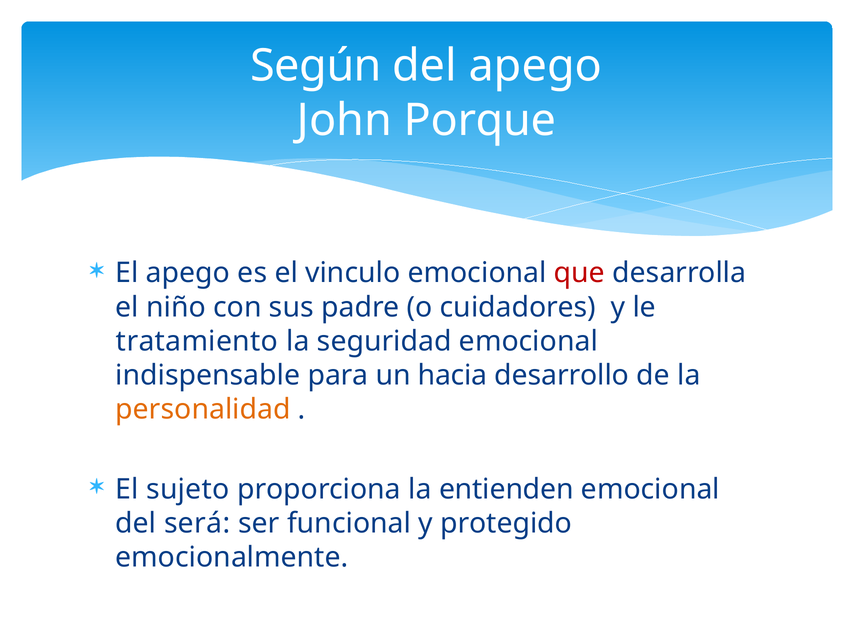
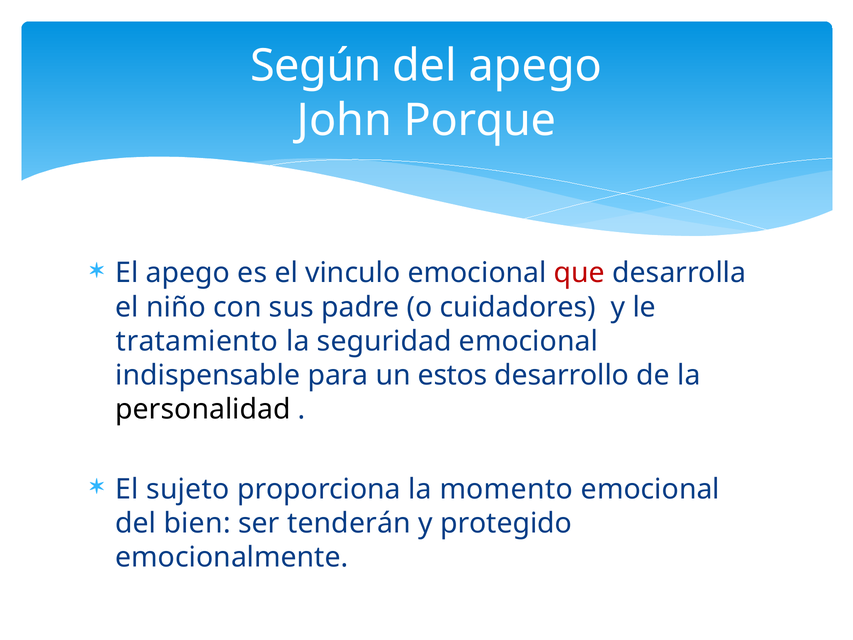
hacia: hacia -> estos (453, 375)
personalidad colour: orange -> black (203, 409)
entienden: entienden -> momento (506, 489)
será: será -> bien (197, 523)
funcional: funcional -> tenderán (349, 523)
